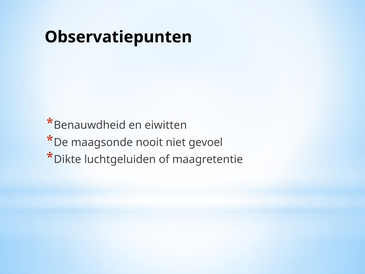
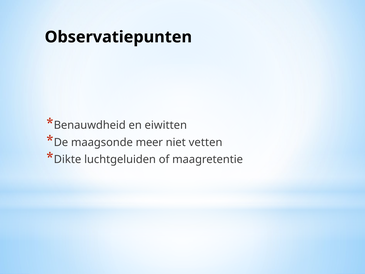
nooit: nooit -> meer (149, 142)
gevoel: gevoel -> vetten (206, 142)
